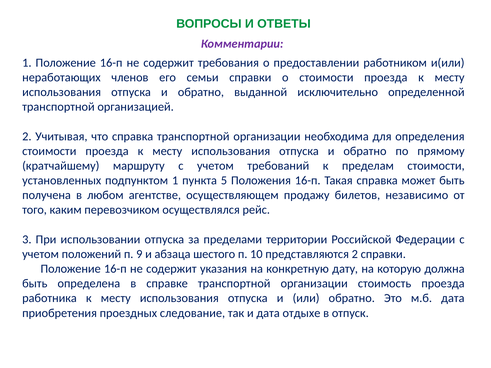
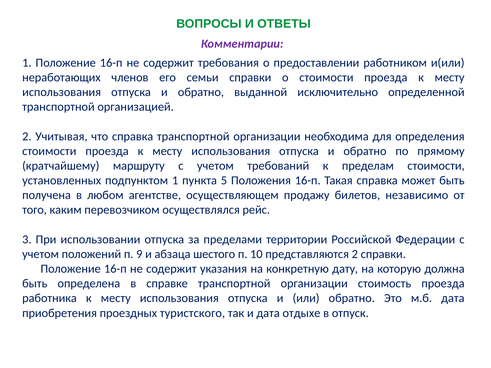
следование: следование -> туристского (192, 313)
